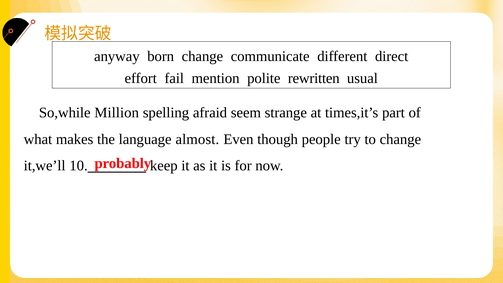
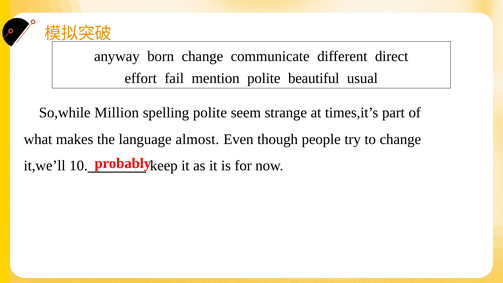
rewritten: rewritten -> beautiful (314, 78)
spelling afraid: afraid -> polite (210, 113)
